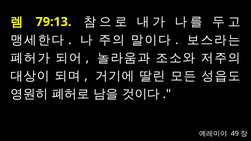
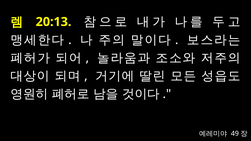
79:13: 79:13 -> 20:13 (54, 22)
